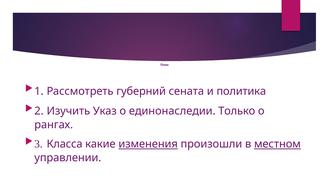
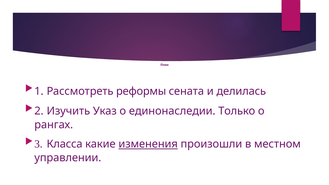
губерний: губерний -> реформы (141, 91)
политика: политика -> делилась (241, 91)
местном underline: present -> none (277, 144)
